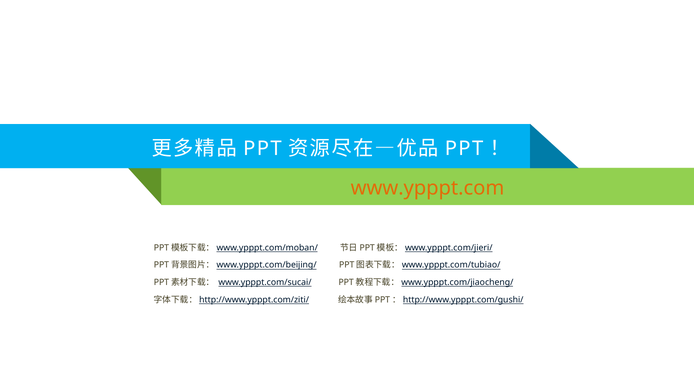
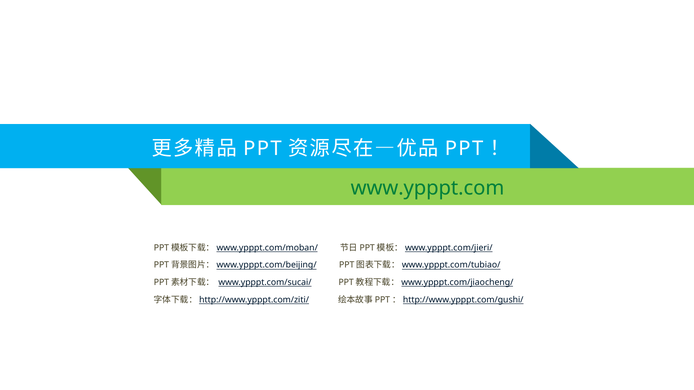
www.ypppt.com colour: orange -> green (428, 188)
